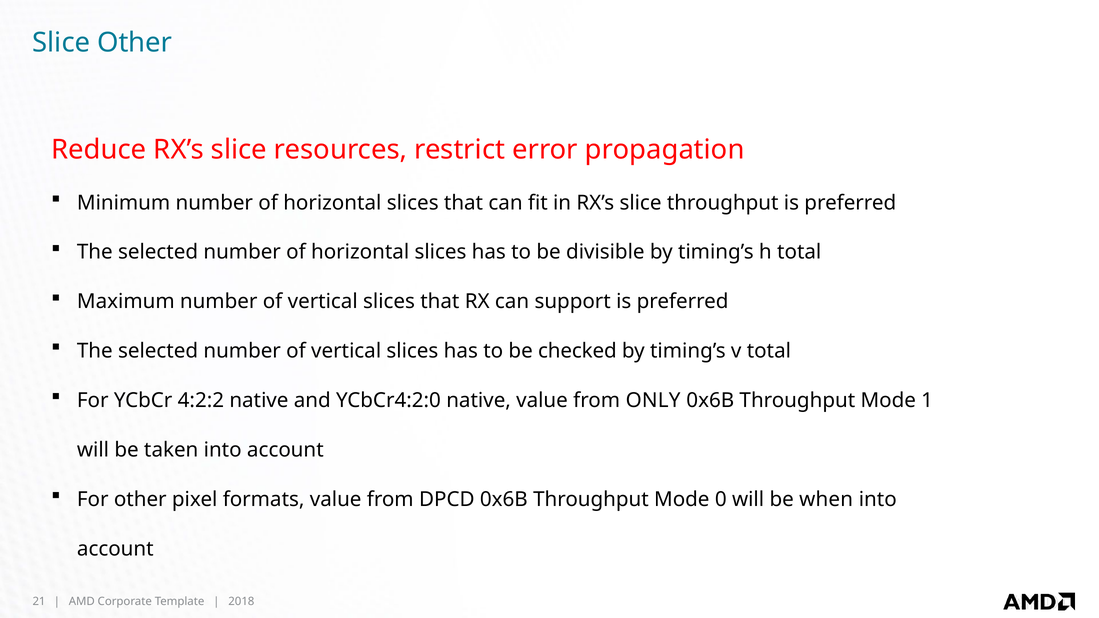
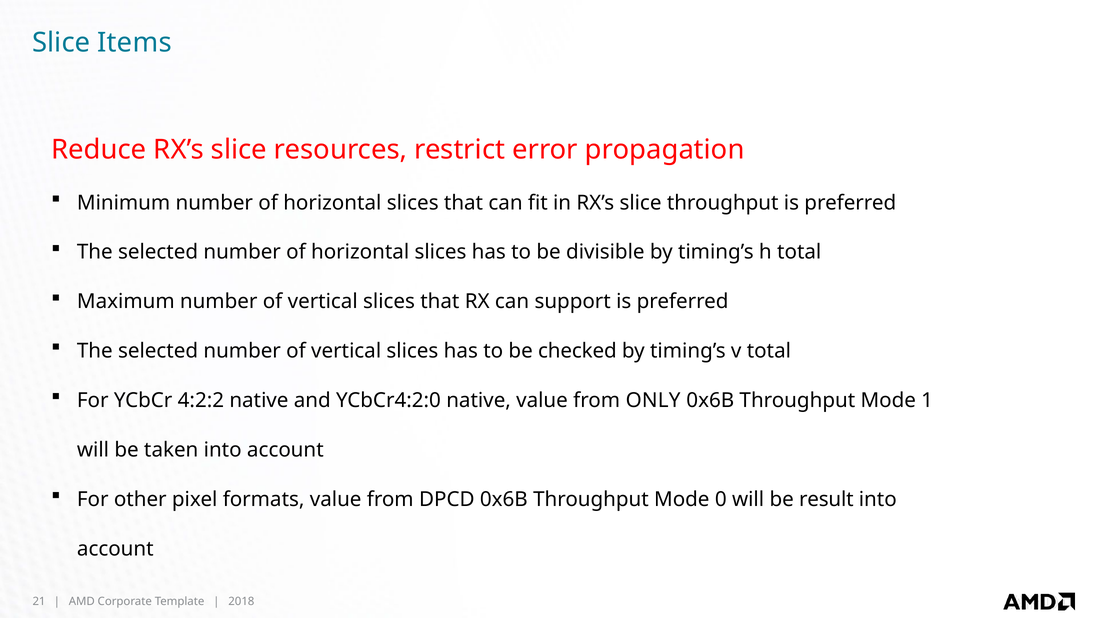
Slice Other: Other -> Items (134, 43)
when: when -> result (826, 500)
